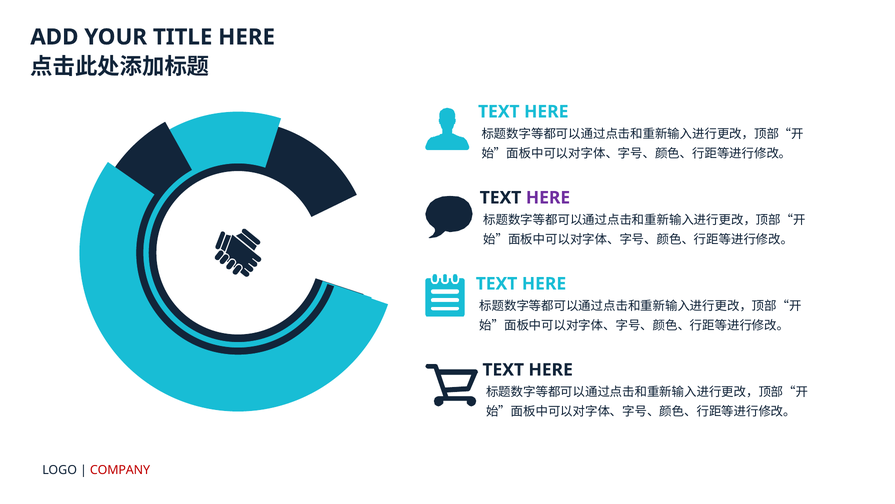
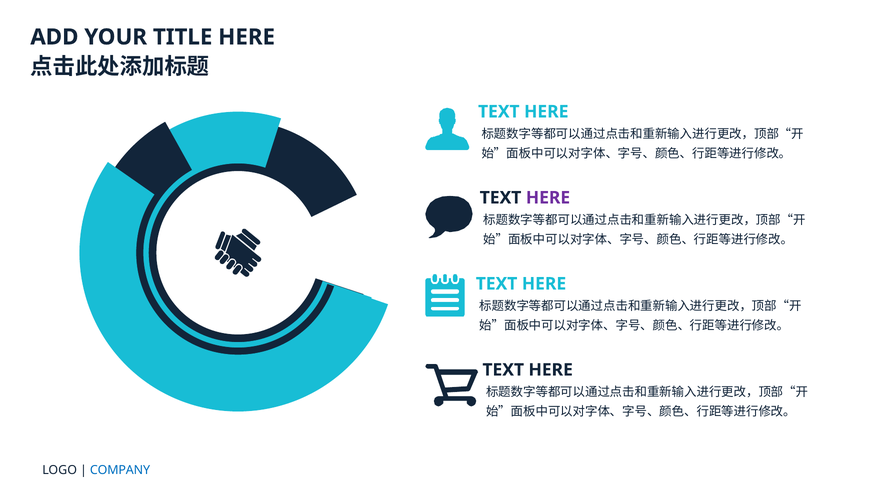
COMPANY colour: red -> blue (120, 469)
